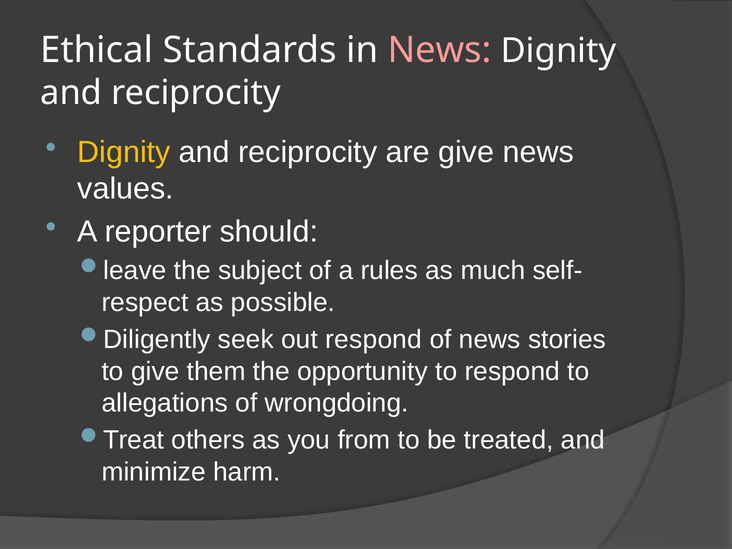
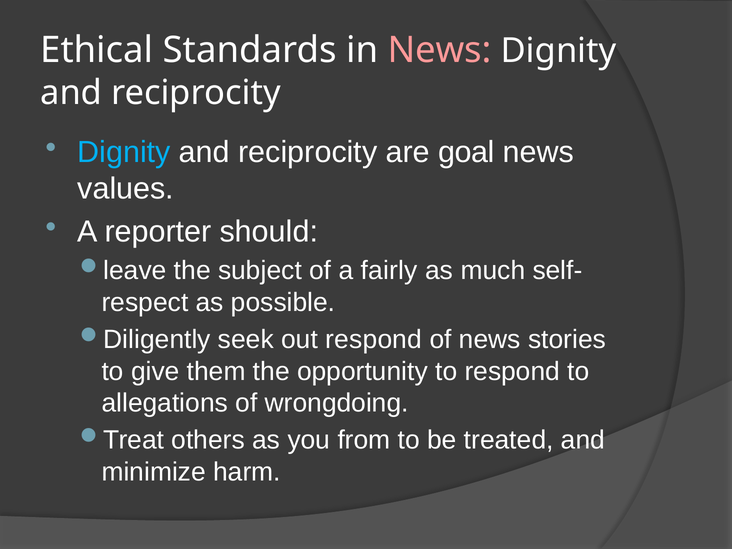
Dignity colour: yellow -> light blue (124, 152)
are give: give -> goal (466, 152)
rules: rules -> fairly (389, 271)
